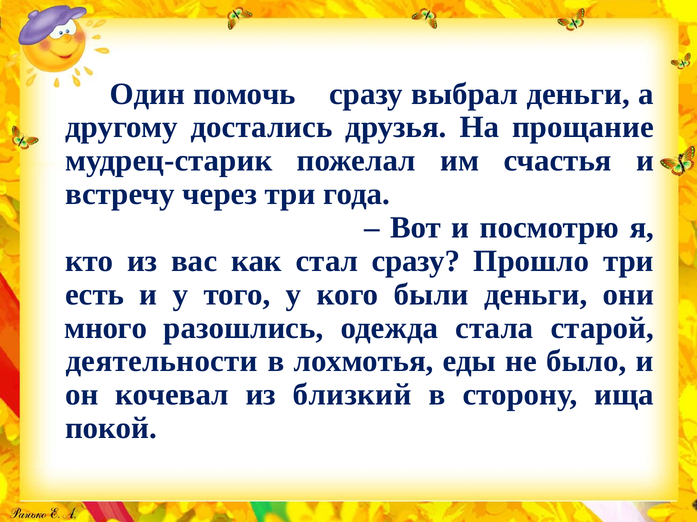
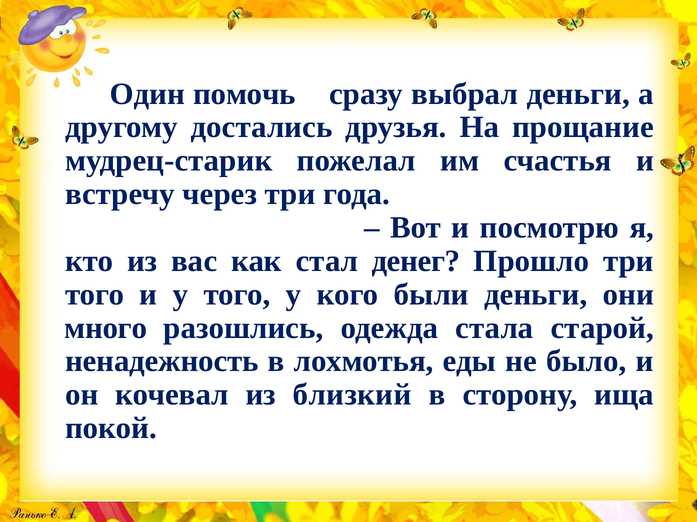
стал сразу: сразу -> денег (416, 261)
есть: есть -> того (95, 295)
деятельности: деятельности -> ненадежность (162, 362)
